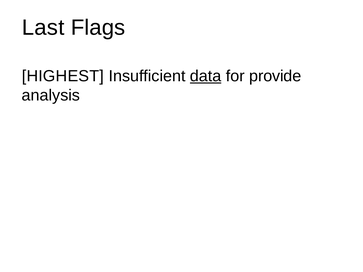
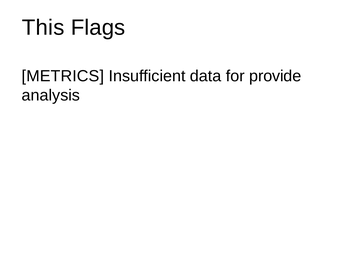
Last: Last -> This (43, 28)
HIGHEST: HIGHEST -> METRICS (63, 76)
data underline: present -> none (206, 76)
